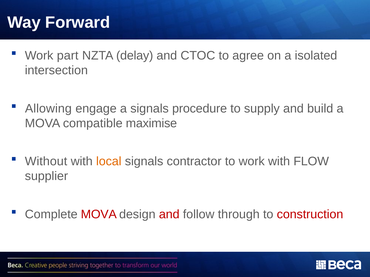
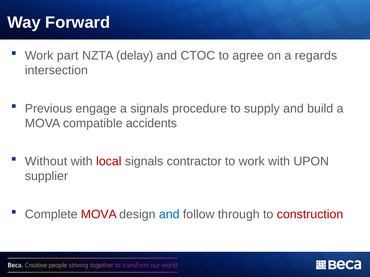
isolated: isolated -> regards (316, 56)
Allowing: Allowing -> Previous (48, 109)
maximise: maximise -> accidents (151, 123)
local colour: orange -> red (109, 162)
FLOW: FLOW -> UPON (311, 162)
and colour: red -> blue (169, 215)
